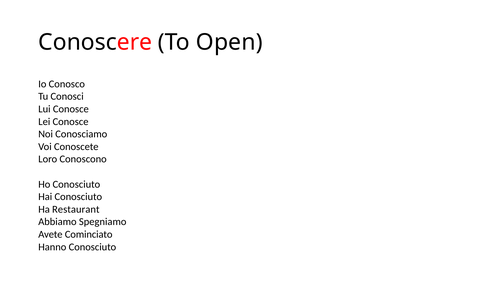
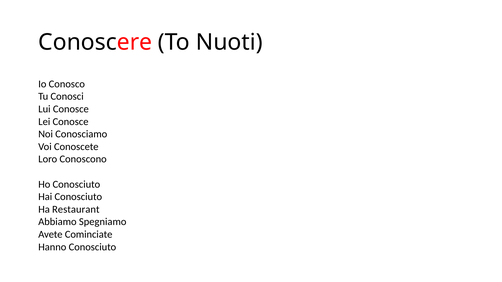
Open: Open -> Nuoti (229, 42)
Cominciato: Cominciato -> Cominciate (89, 235)
